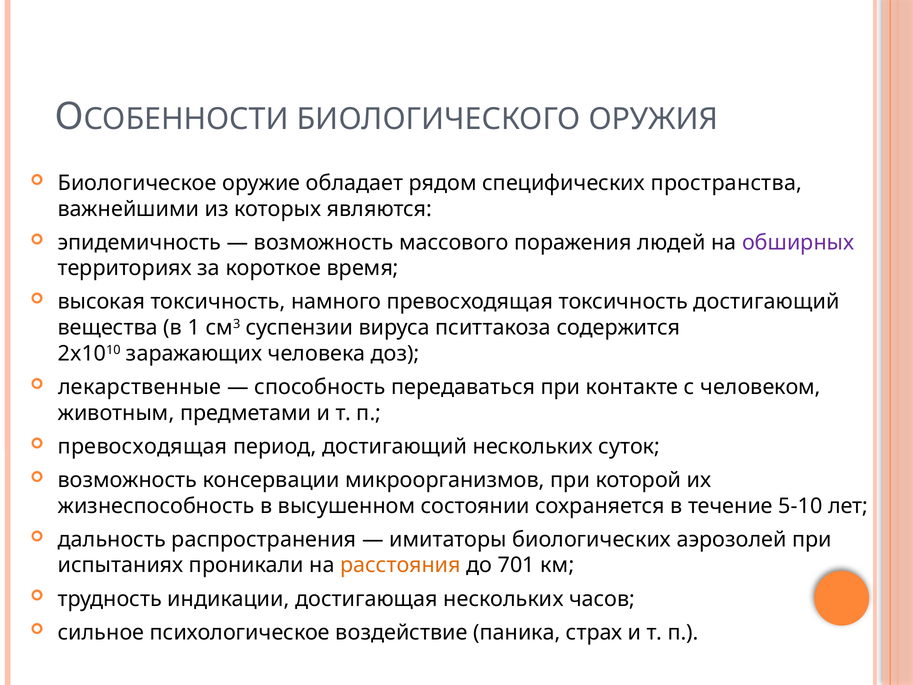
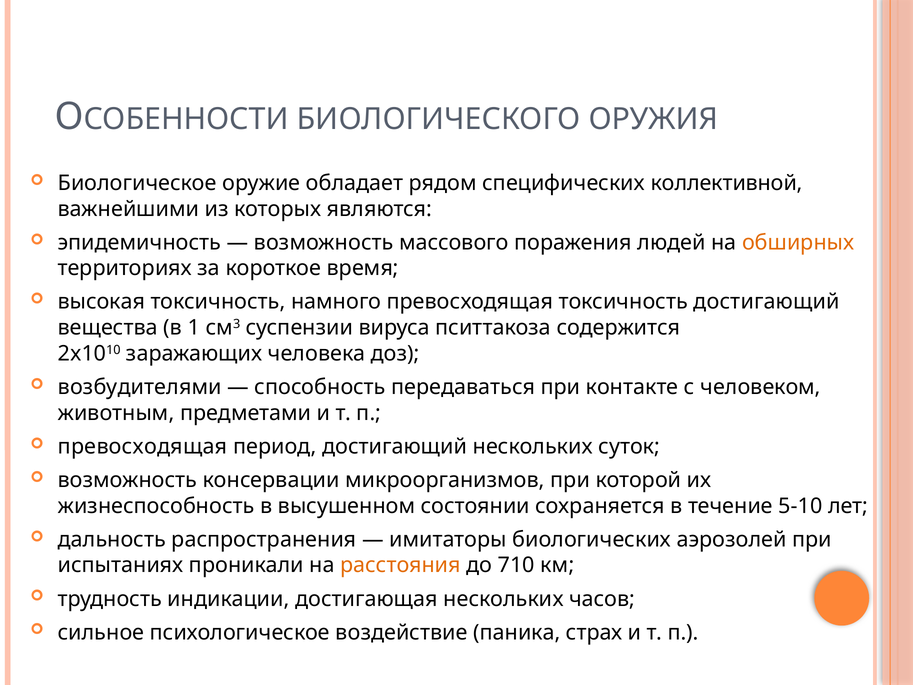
пространства: пространства -> коллективной (727, 183)
обширных colour: purple -> orange (798, 242)
лекарственные: лекарственные -> возбудителями (140, 387)
701: 701 -> 710 (516, 565)
